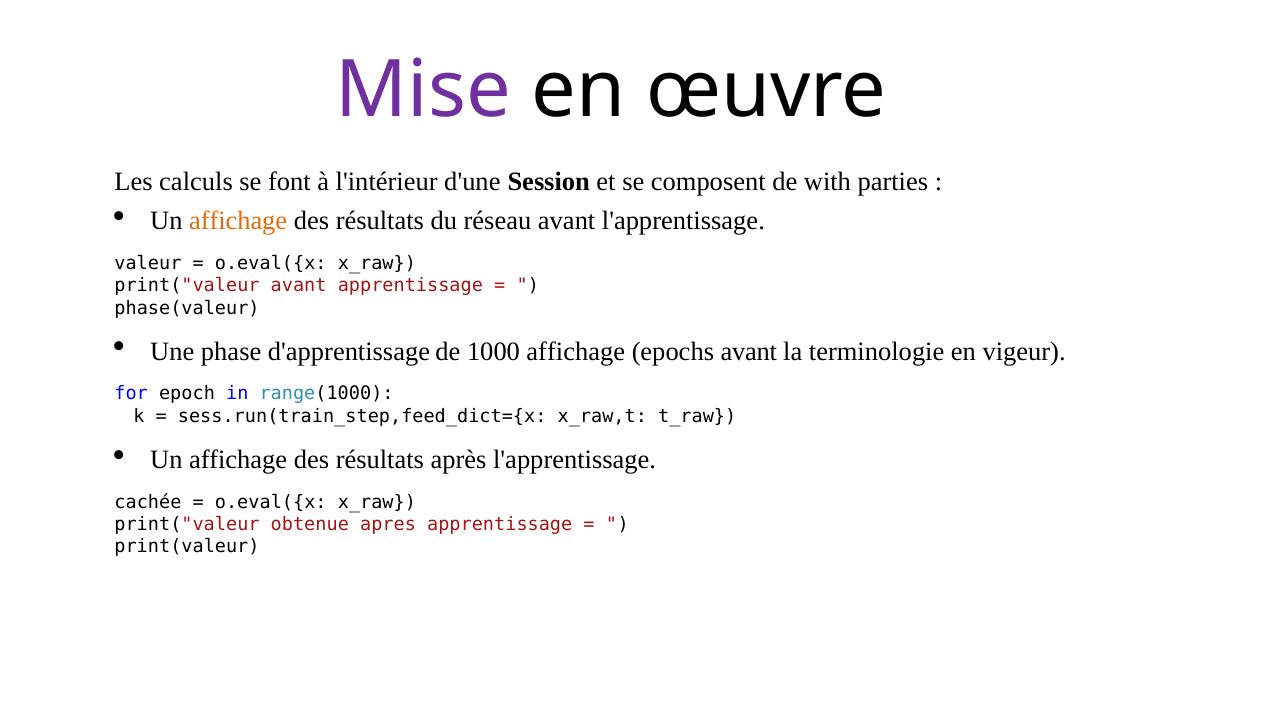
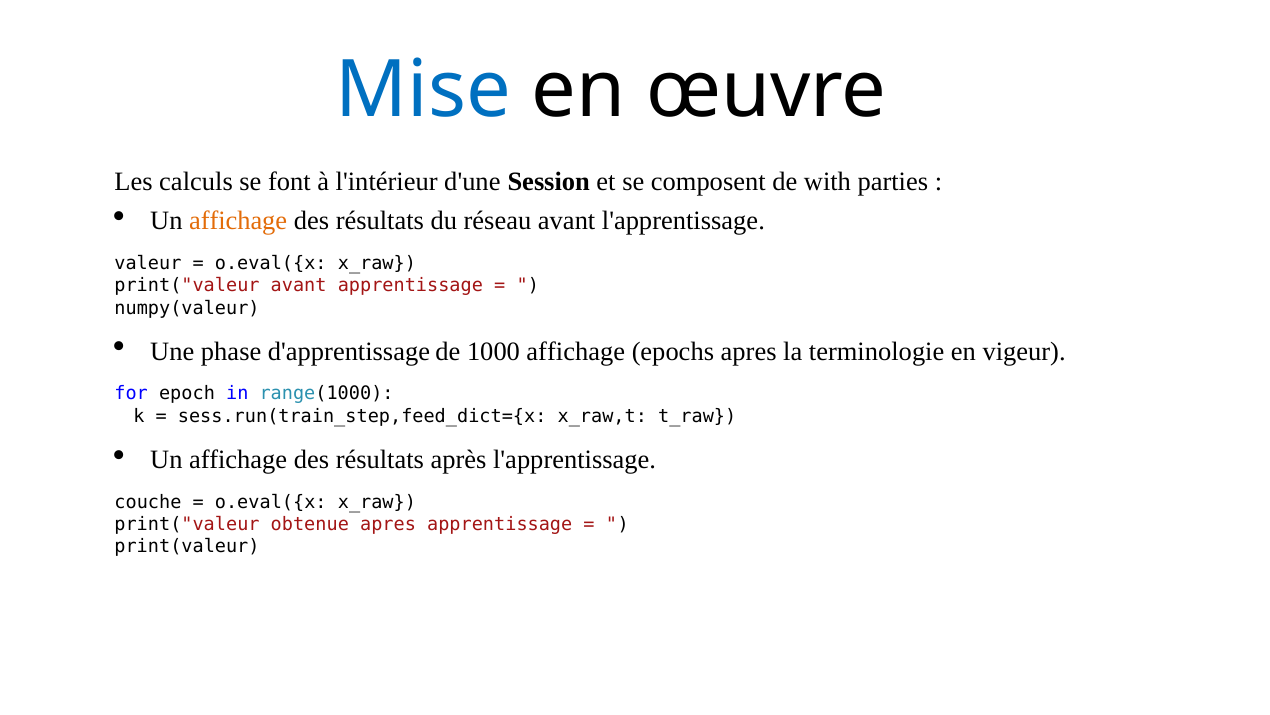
Mise colour: purple -> blue (423, 90)
phase(valeur: phase(valeur -> numpy(valeur (187, 308)
epochs avant: avant -> apres (749, 351)
cachée: cachée -> couche (148, 502)
